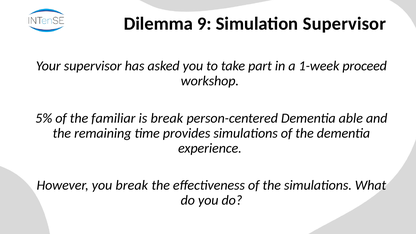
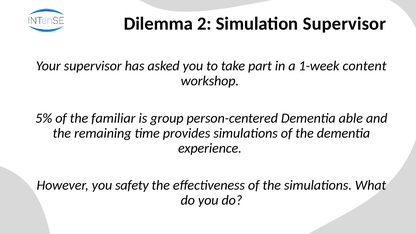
9: 9 -> 2 (204, 24)
proceed: proceed -> content (365, 66)
is break: break -> group (167, 118)
you break: break -> safety (132, 185)
